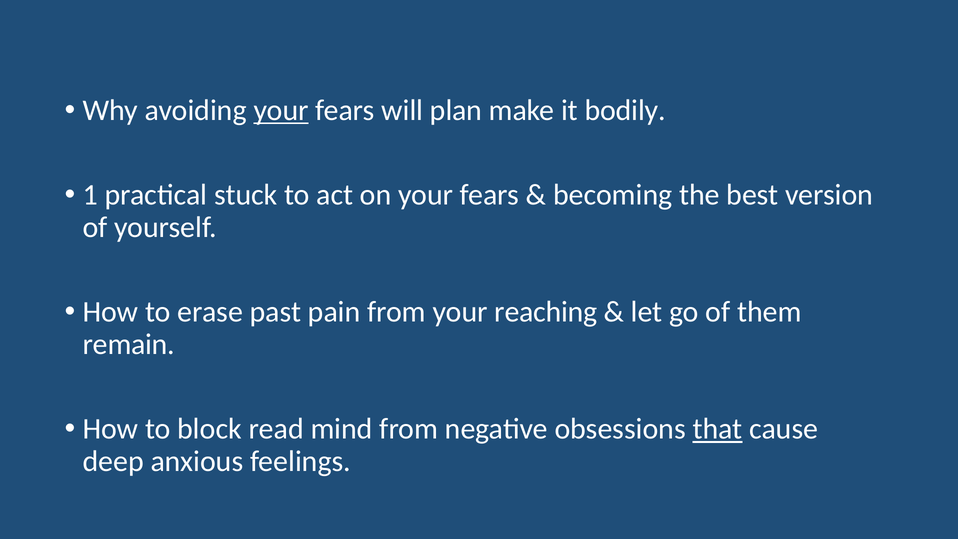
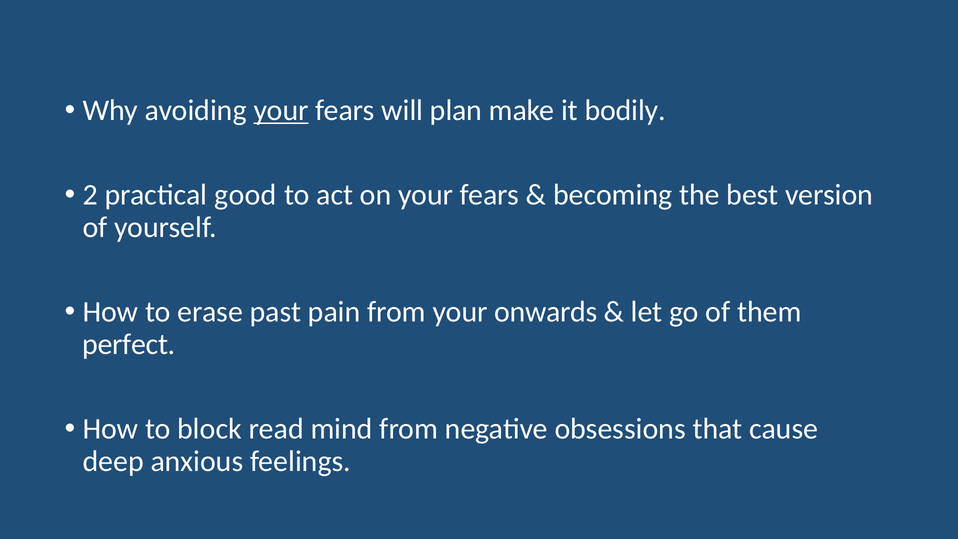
1: 1 -> 2 (90, 195)
stuck: stuck -> good (246, 195)
reaching: reaching -> onwards (546, 312)
remain: remain -> perfect (129, 344)
that underline: present -> none (718, 429)
